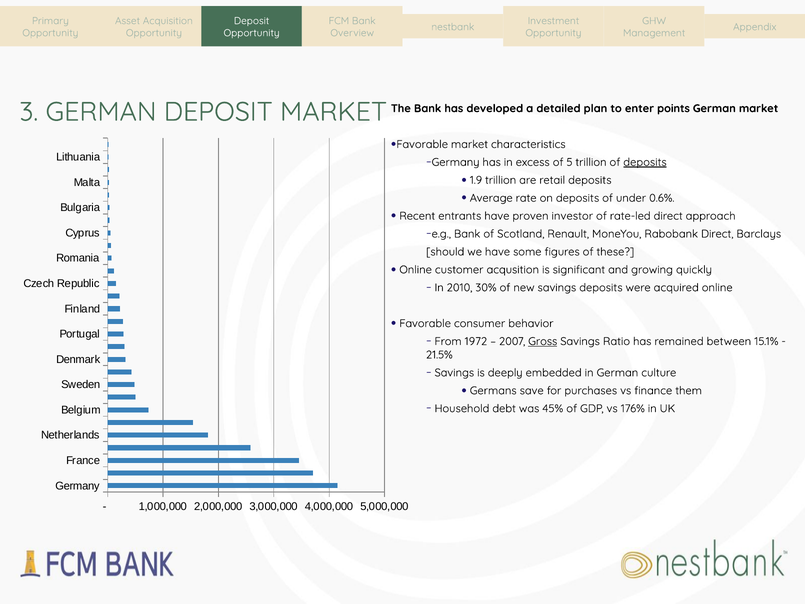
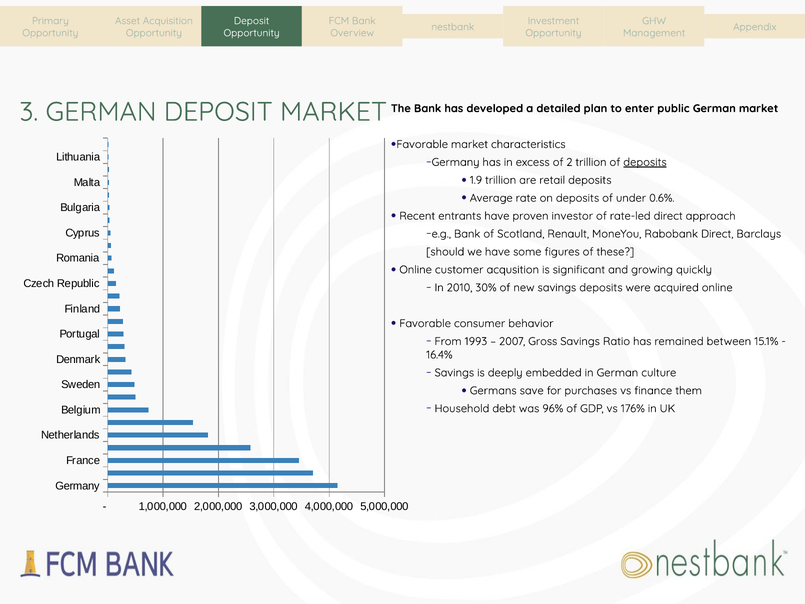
points: points -> public (673, 108)
5: 5 -> 2 (569, 162)
1972: 1972 -> 1993 (476, 341)
Gross underline: present -> none (543, 341)
21.5%: 21.5% -> 16.4% (439, 355)
45%: 45% -> 96% (553, 408)
